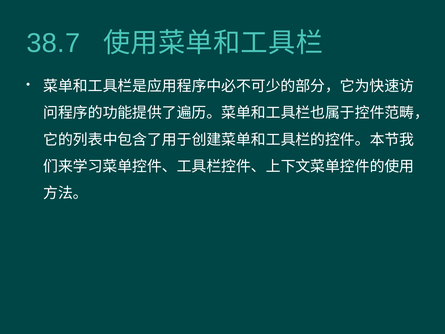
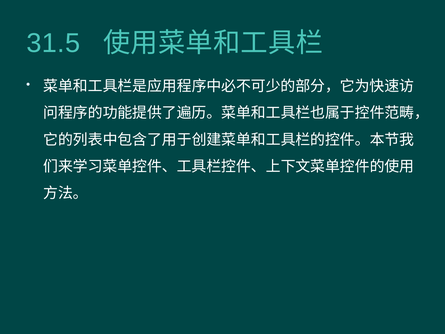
38.7: 38.7 -> 31.5 (53, 43)
